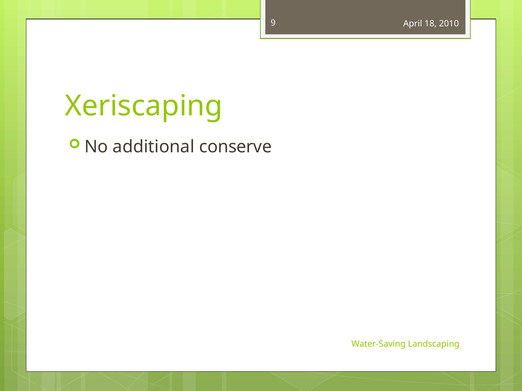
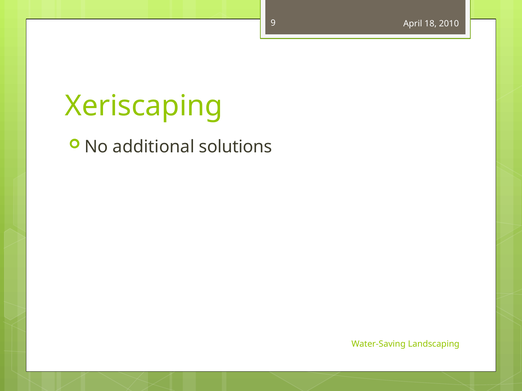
conserve: conserve -> solutions (236, 147)
